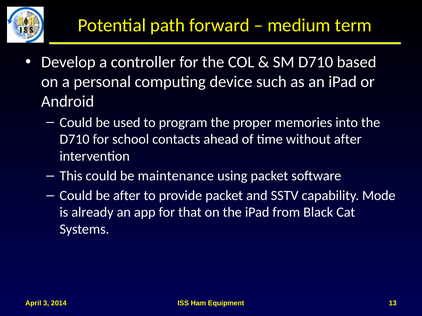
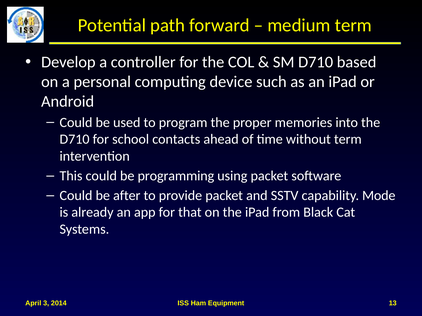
without after: after -> term (348, 140)
maintenance: maintenance -> programming (176, 176)
